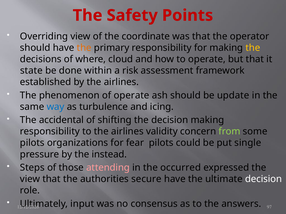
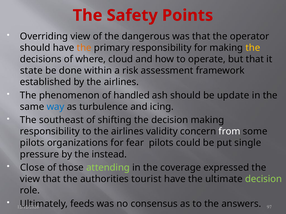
coordinate: coordinate -> dangerous (146, 36)
of operate: operate -> handled (132, 96)
accidental: accidental -> southeast (61, 120)
from colour: light green -> white (229, 132)
Steps: Steps -> Close (32, 168)
attending colour: pink -> light green (108, 168)
occurred: occurred -> coverage (181, 168)
secure: secure -> tourist (146, 179)
decision colour: white -> light green (264, 179)
input: input -> feeds (82, 204)
